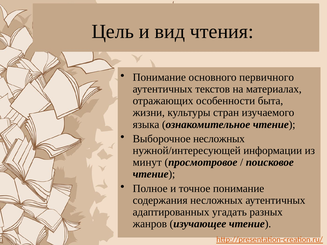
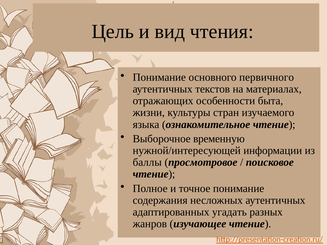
Выборочное несложных: несложных -> временную (219, 139)
минут: минут -> баллы (147, 162)
